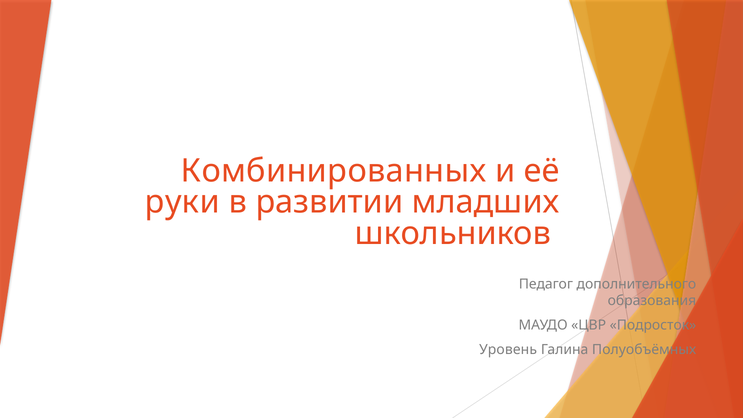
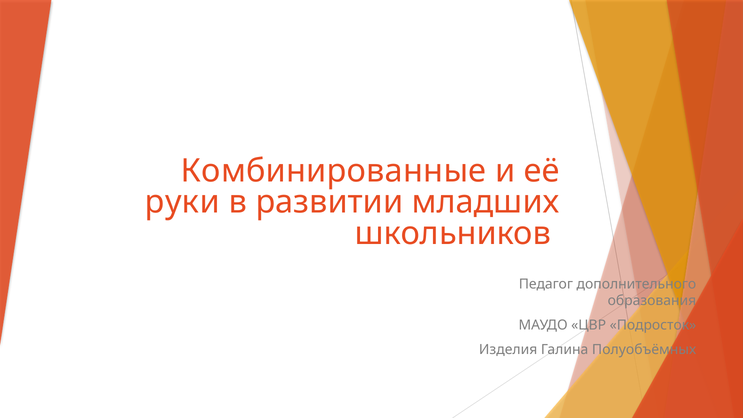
Комбинированных: Комбинированных -> Комбинированные (334, 171)
Уровень: Уровень -> Изделия (508, 350)
